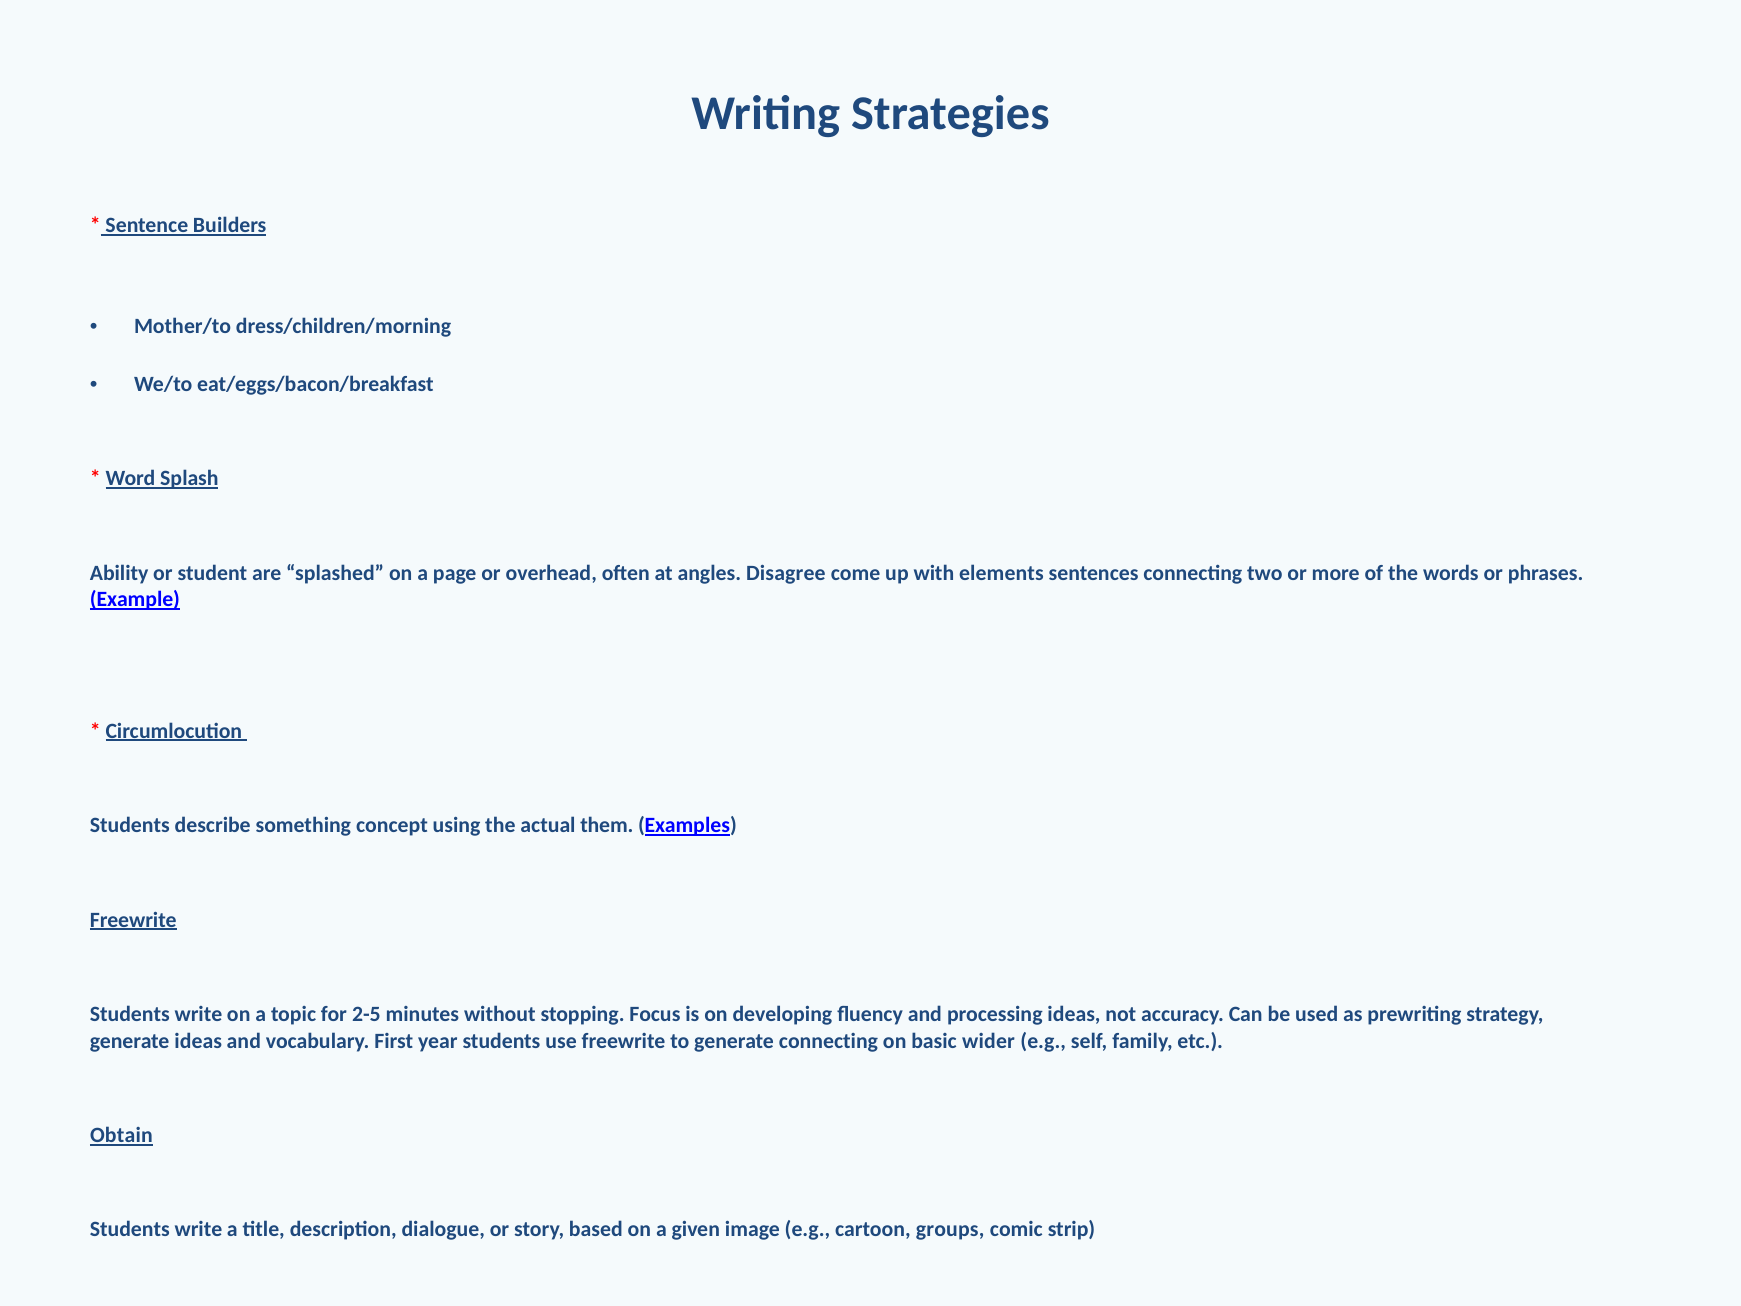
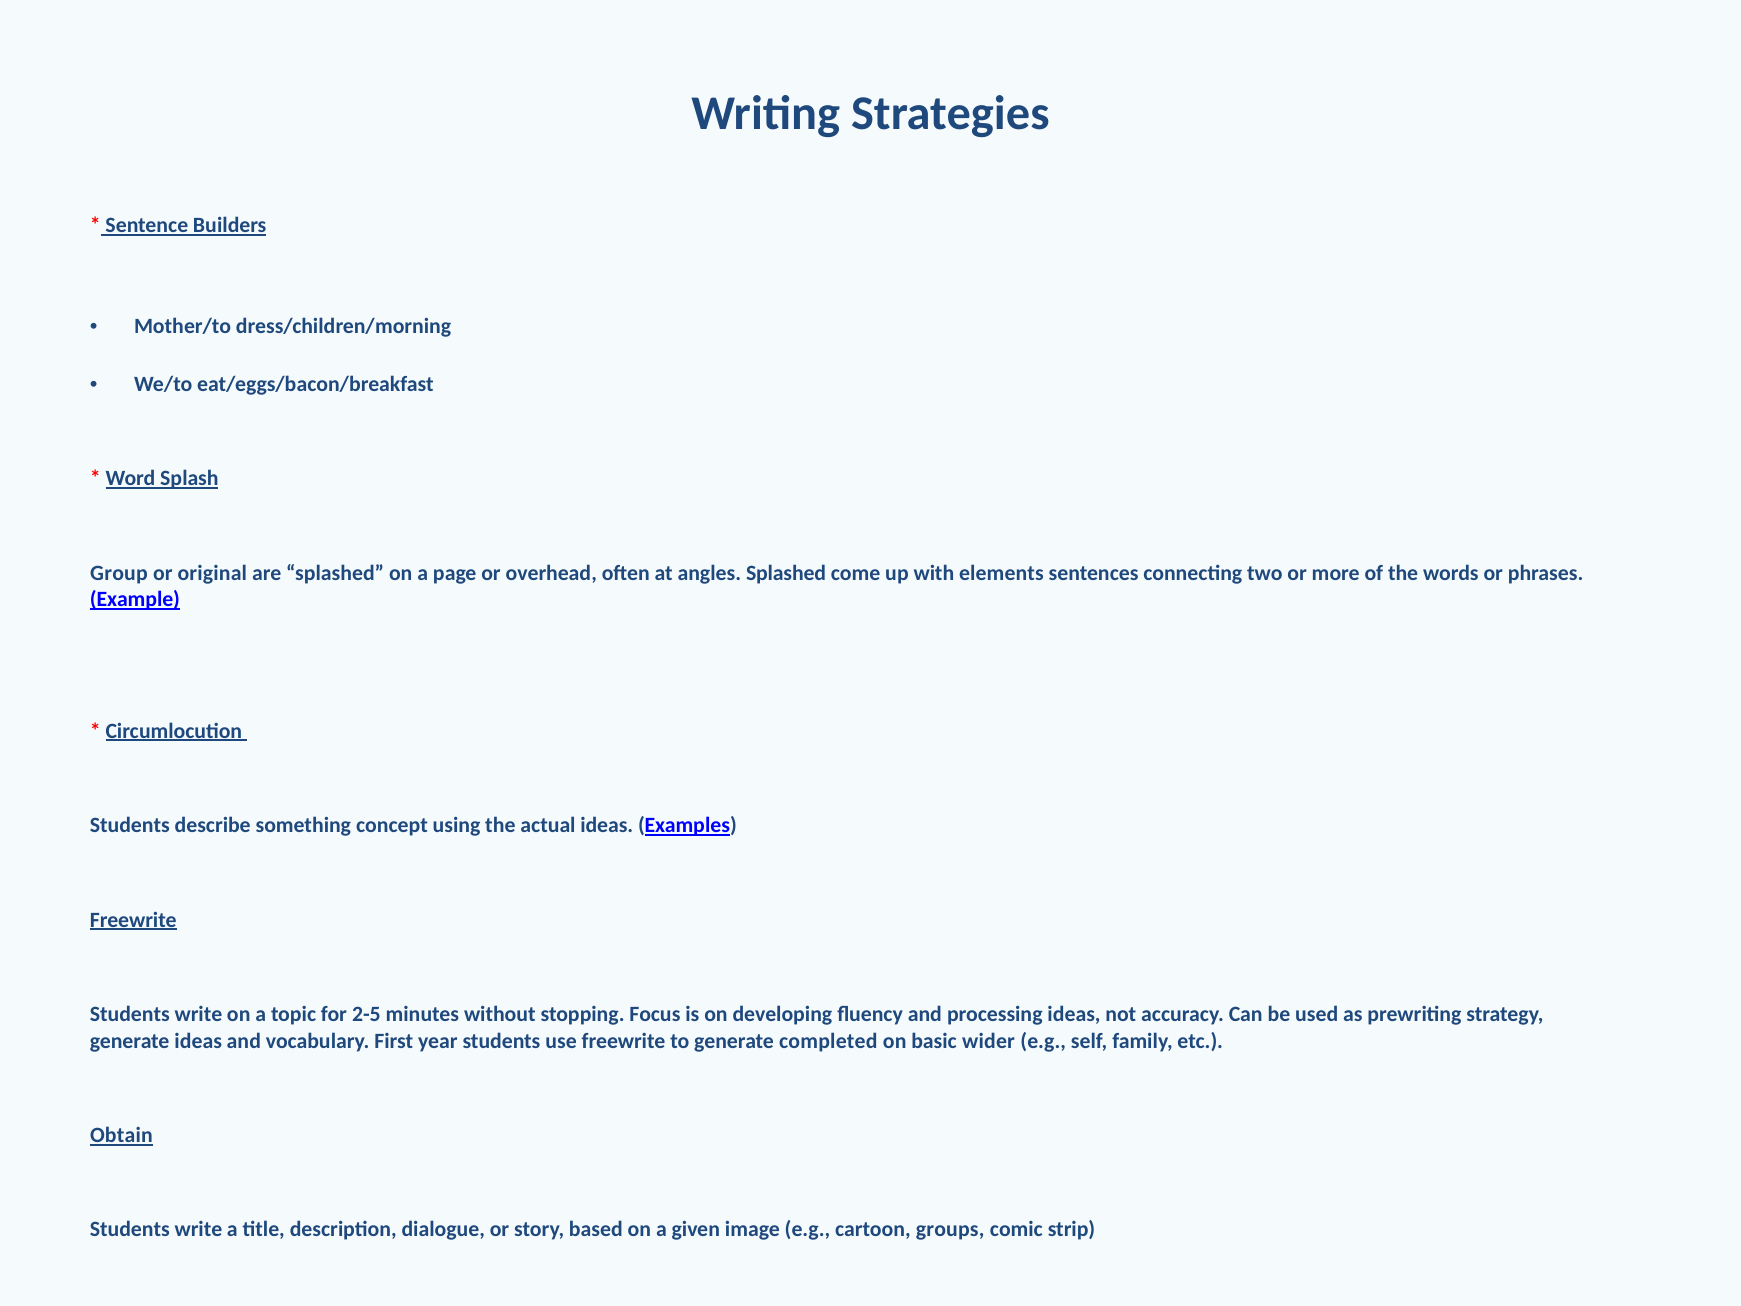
Ability: Ability -> Group (119, 573)
student: student -> original (212, 573)
angles Disagree: Disagree -> Splashed (786, 573)
actual them: them -> ideas (607, 825)
generate connecting: connecting -> completed (828, 1041)
